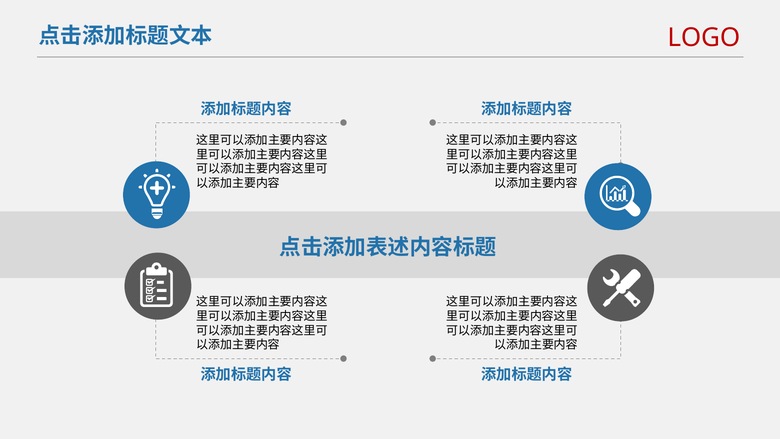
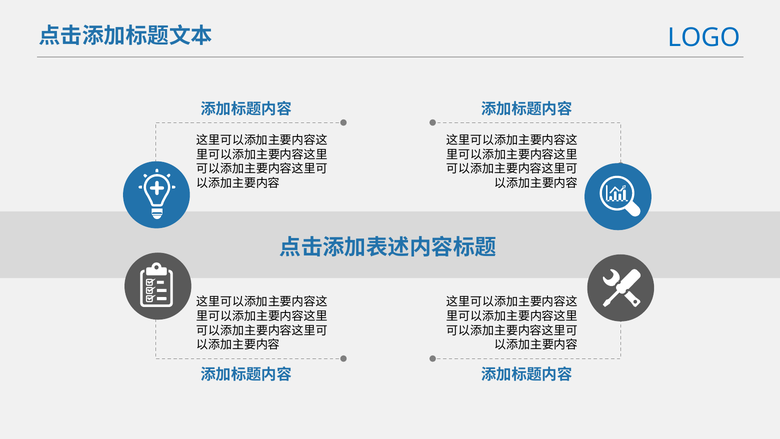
LOGO colour: red -> blue (704, 38)
